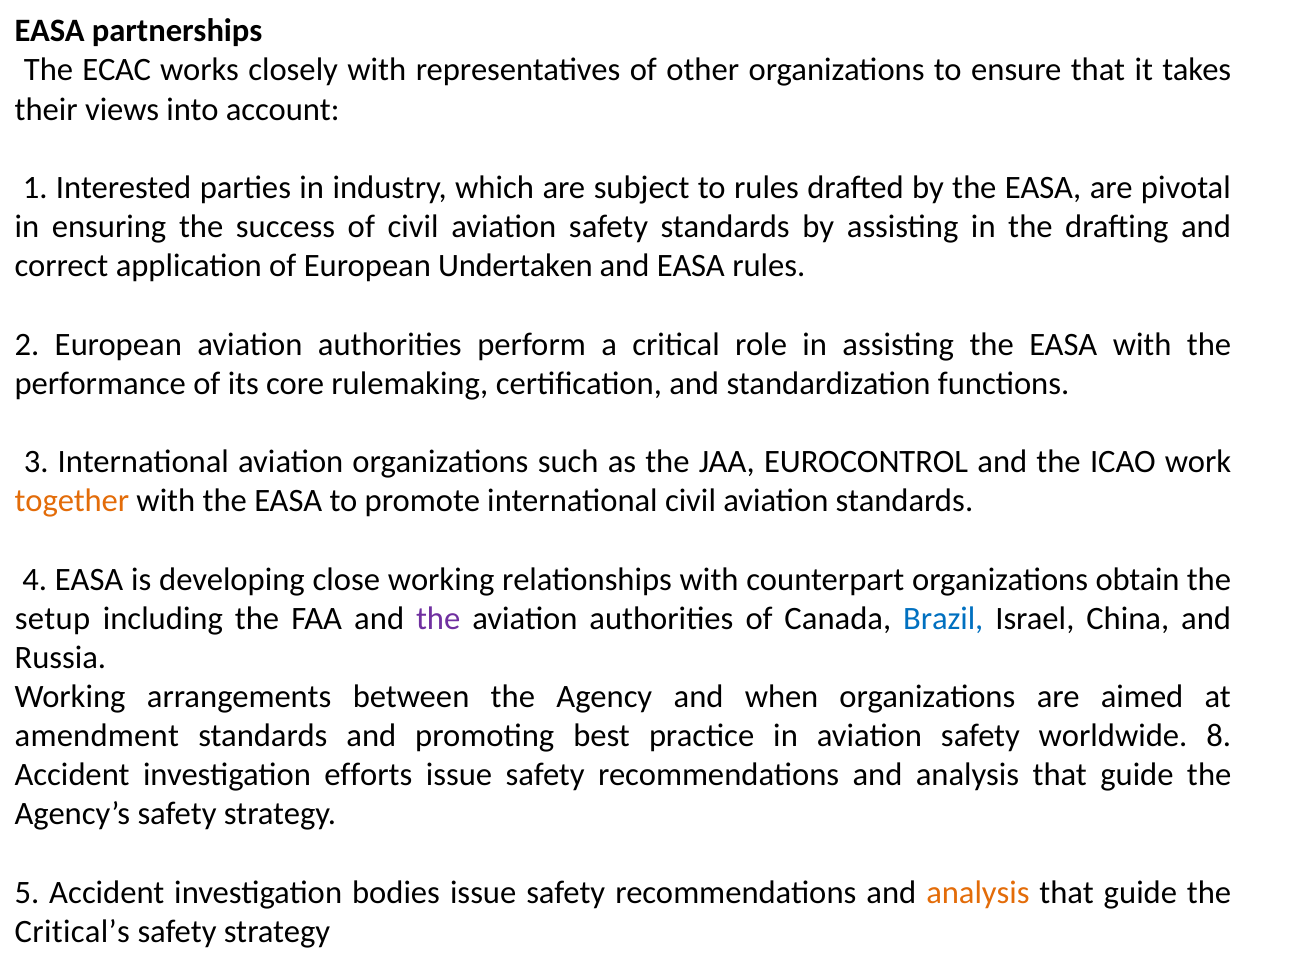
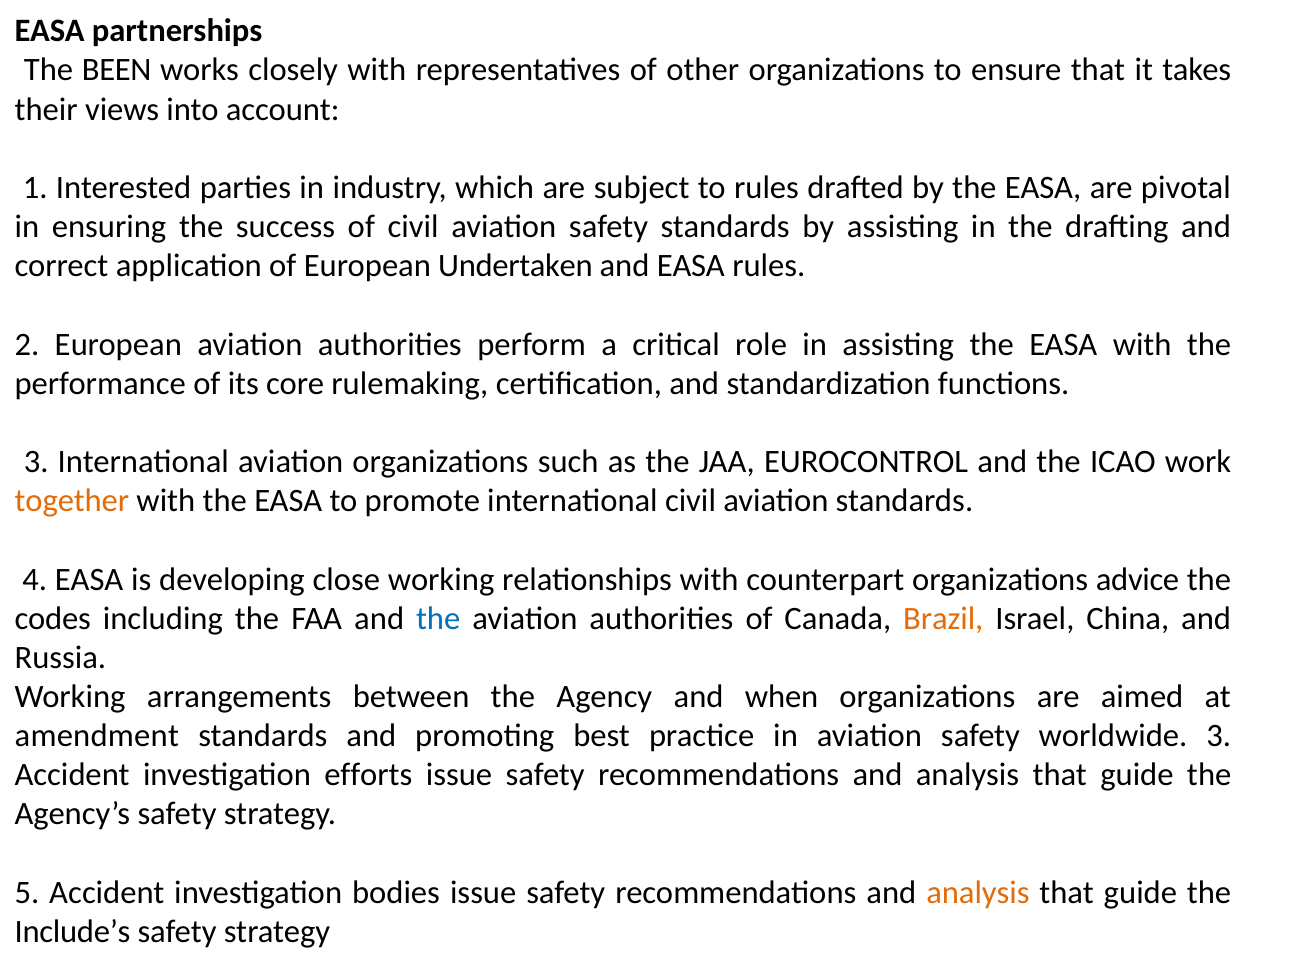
ECAC: ECAC -> BEEN (117, 70)
obtain: obtain -> advice (1138, 579)
setup: setup -> codes (53, 618)
the colour: purple -> blue (438, 618)
Brazil colour: blue -> orange (943, 618)
worldwide 8: 8 -> 3 (1219, 736)
Critical’s: Critical’s -> Include’s (73, 931)
